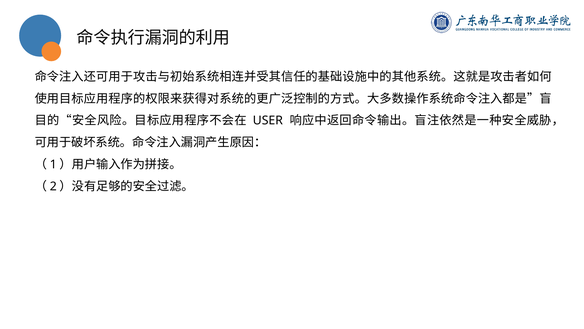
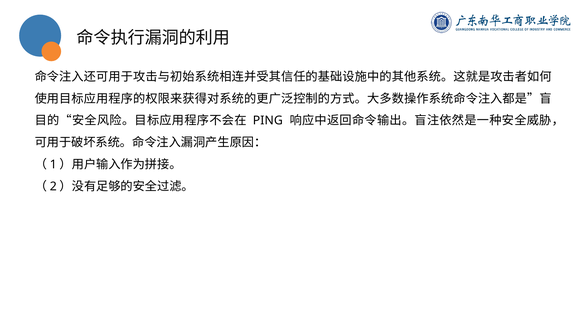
USER: USER -> PING (268, 120)
